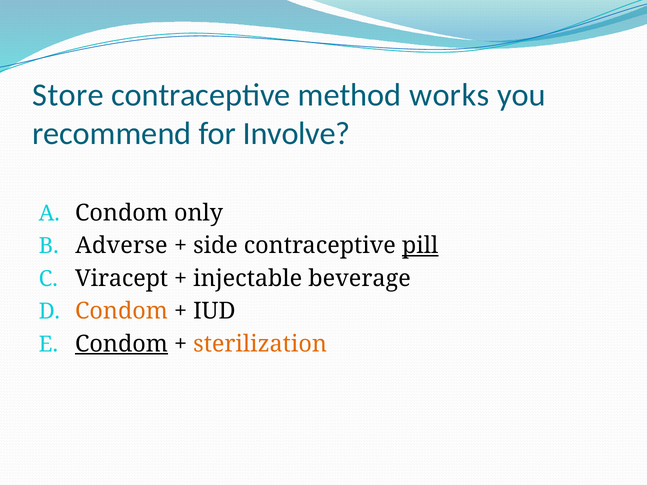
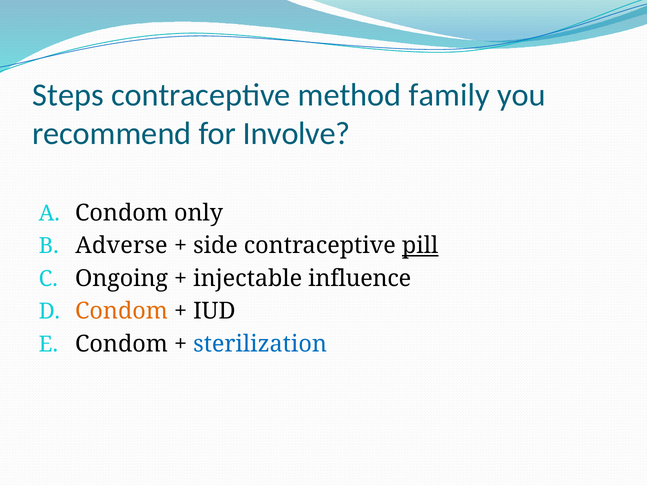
Store: Store -> Steps (68, 95)
works: works -> family (449, 95)
Viracept: Viracept -> Ongoing (122, 279)
beverage: beverage -> influence (360, 279)
Condom underline: present -> none (122, 344)
sterilization colour: orange -> blue (260, 344)
